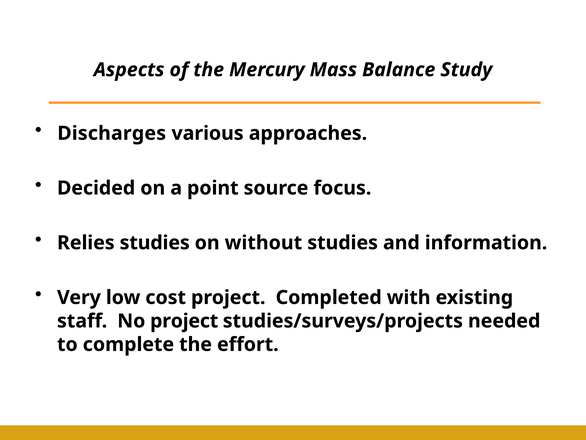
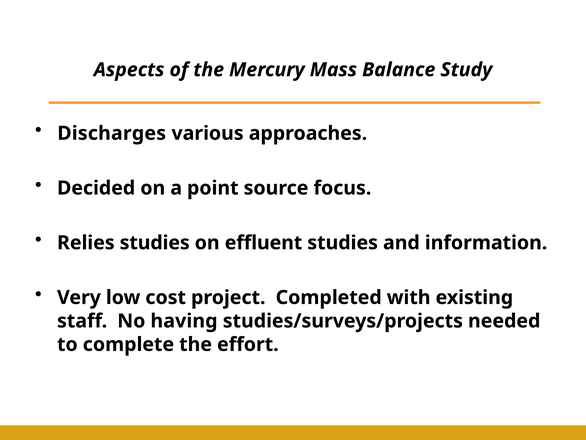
without: without -> effluent (264, 243)
No project: project -> having (184, 321)
